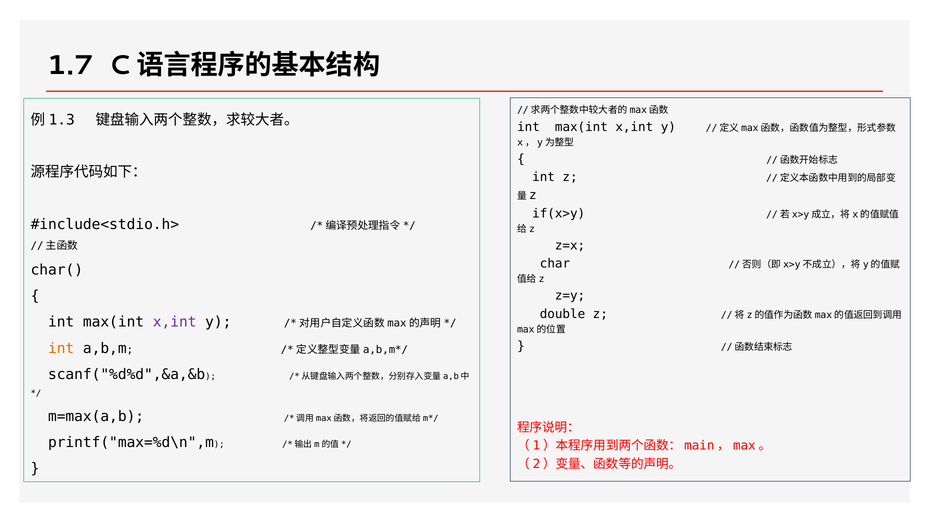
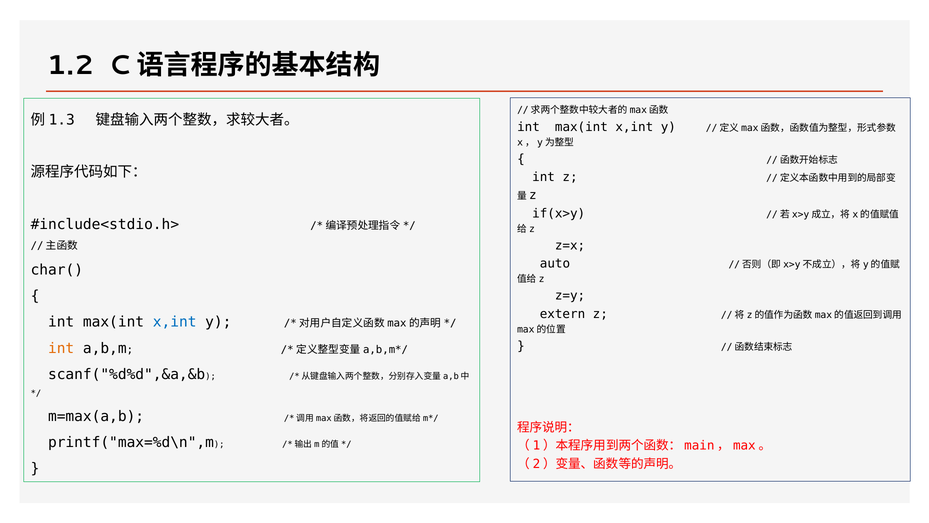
1.7: 1.7 -> 1.2 (70, 65)
char: char -> auto (555, 263)
double: double -> extern (563, 314)
x,int colour: purple -> blue (175, 322)
